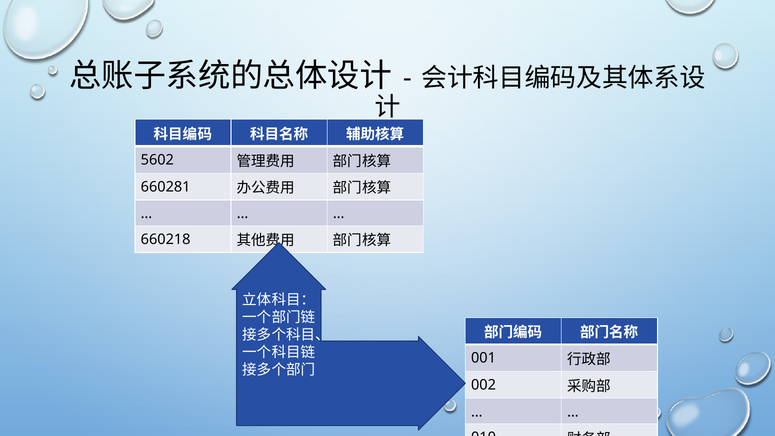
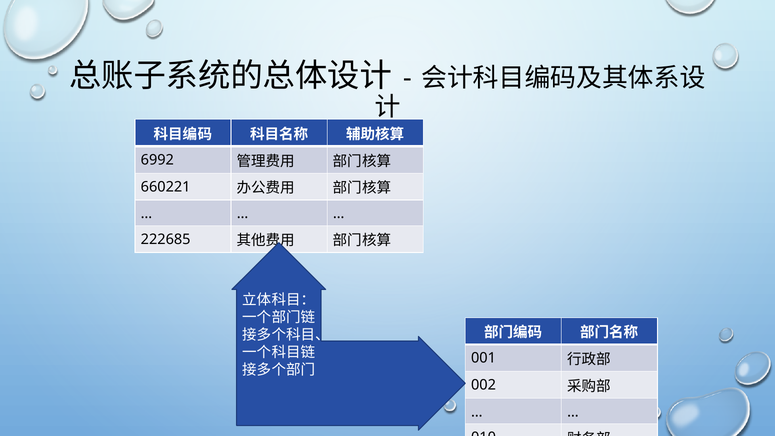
5602: 5602 -> 6992 (157, 160)
660281: 660281 -> 660221 (166, 187)
660218: 660218 -> 222685 (166, 239)
